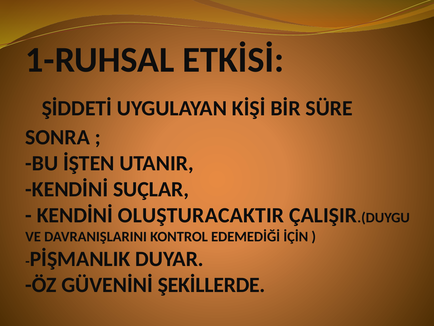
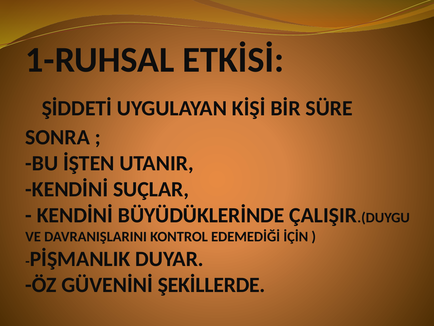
OLUŞTURACAKTIR: OLUŞTURACAKTIR -> BÜYÜDÜKLERİNDE (201, 215)
